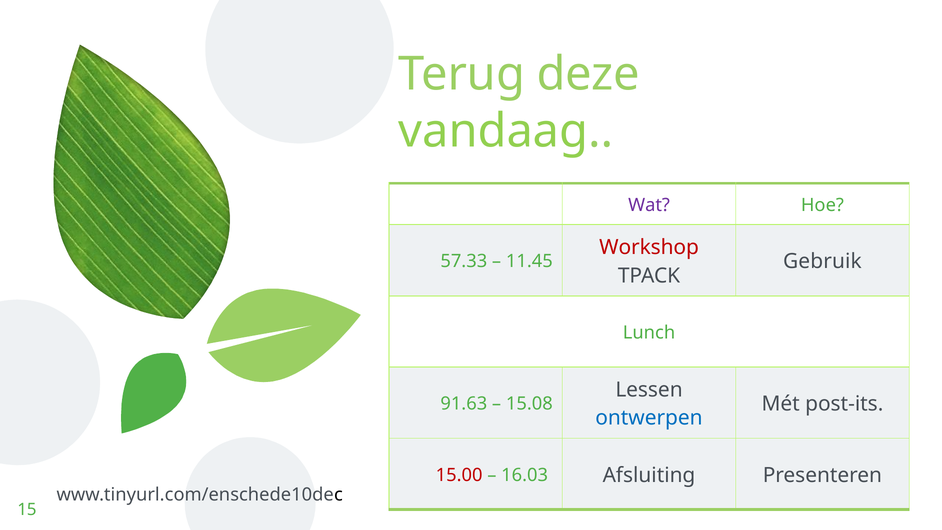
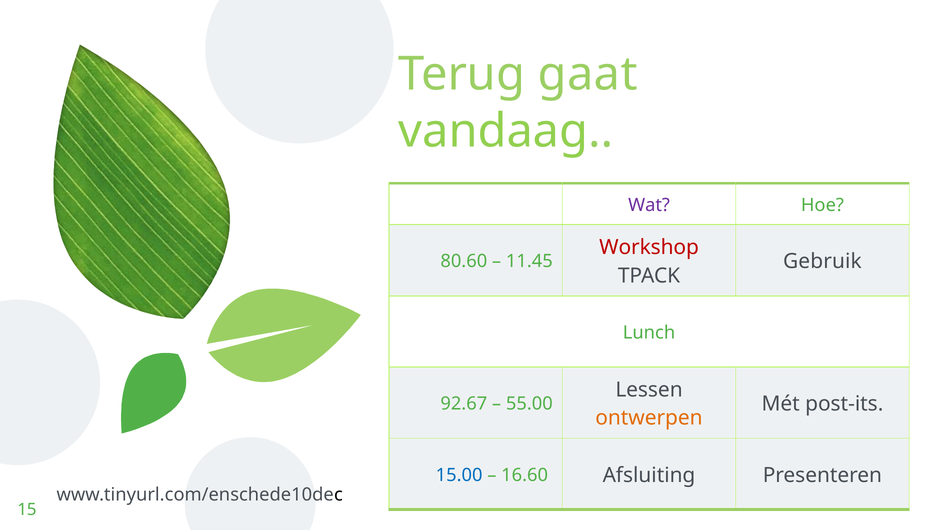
deze: deze -> gaat (588, 74)
57.33: 57.33 -> 80.60 (464, 261)
91.63: 91.63 -> 92.67 (464, 404)
15.08: 15.08 -> 55.00 (529, 404)
ontwerpen colour: blue -> orange (649, 418)
15.00 colour: red -> blue (459, 475)
16.03: 16.03 -> 16.60 (525, 475)
